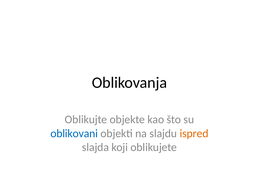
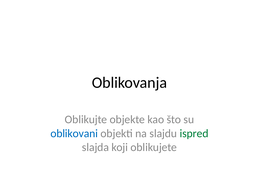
ispred colour: orange -> green (194, 133)
